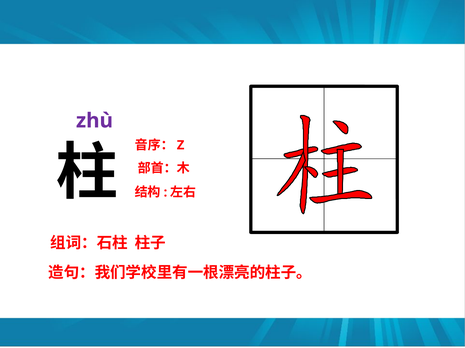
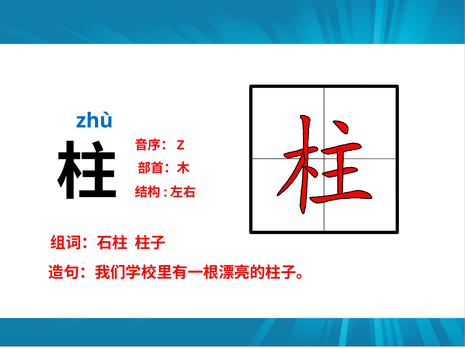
zhù colour: purple -> blue (94, 121)
